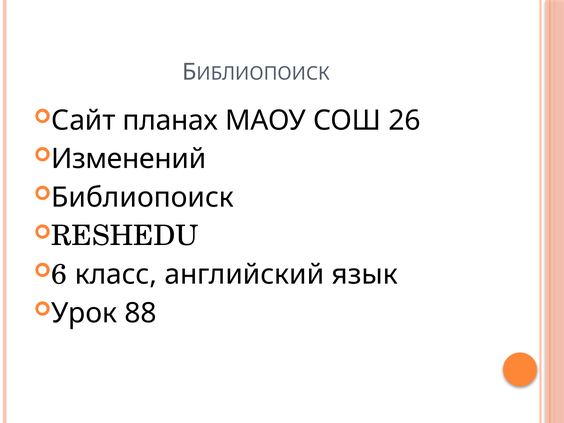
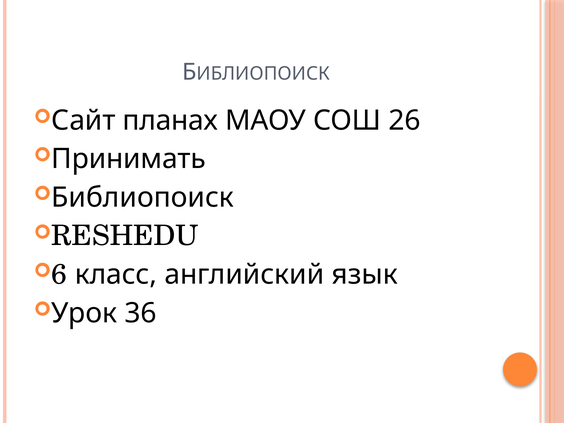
Изменений: Изменений -> Принимать (129, 159)
88: 88 -> 36 (141, 313)
